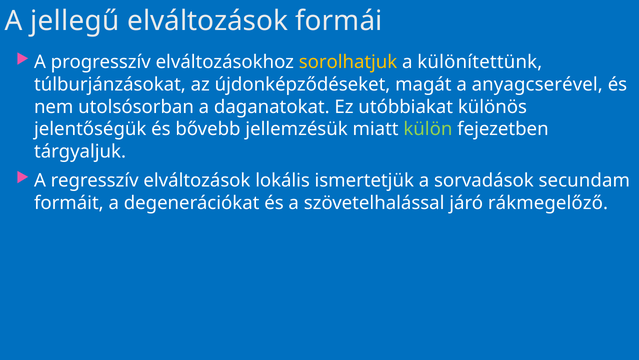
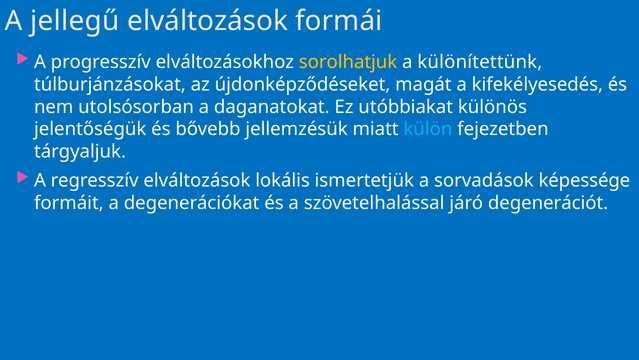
anyagcserével: anyagcserével -> kifekélyesedés (537, 84)
külön colour: light green -> light blue (428, 129)
secundam: secundam -> képessége (584, 180)
rákmegelőző: rákmegelőző -> degenerációt (548, 203)
